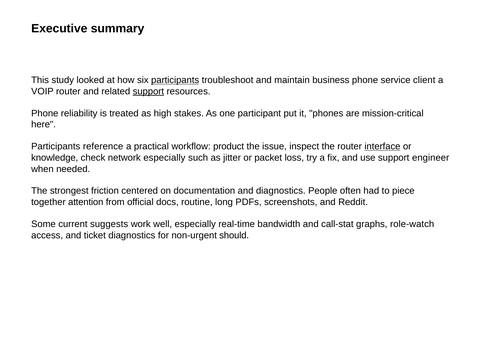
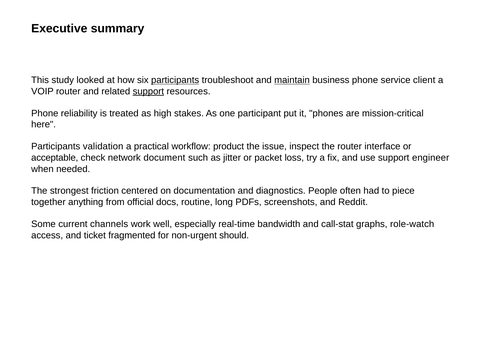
maintain underline: none -> present (292, 80)
reference: reference -> validation (103, 147)
interface underline: present -> none (382, 147)
knowledge: knowledge -> acceptable (55, 158)
network especially: especially -> document (164, 158)
attention: attention -> anything (86, 202)
suggests: suggests -> channels (109, 224)
ticket diagnostics: diagnostics -> fragmented (132, 236)
